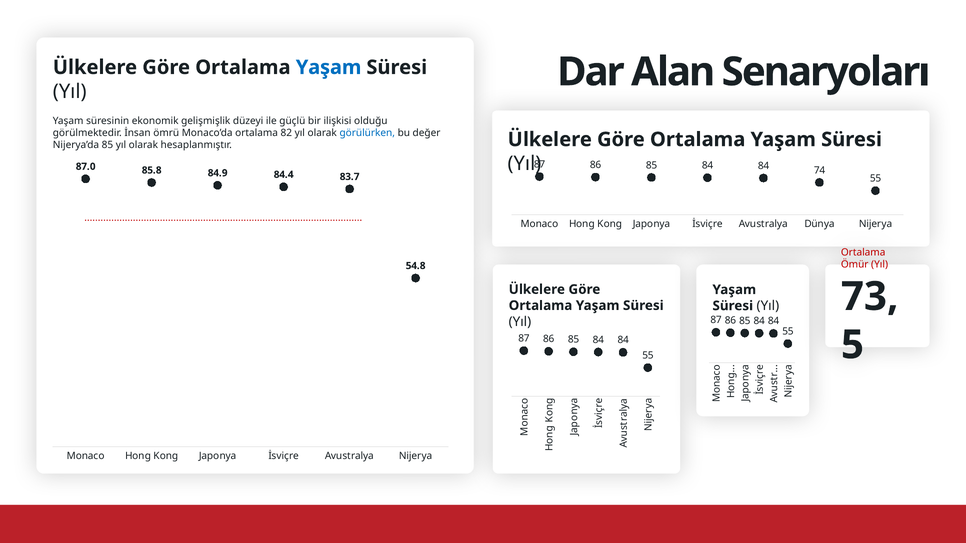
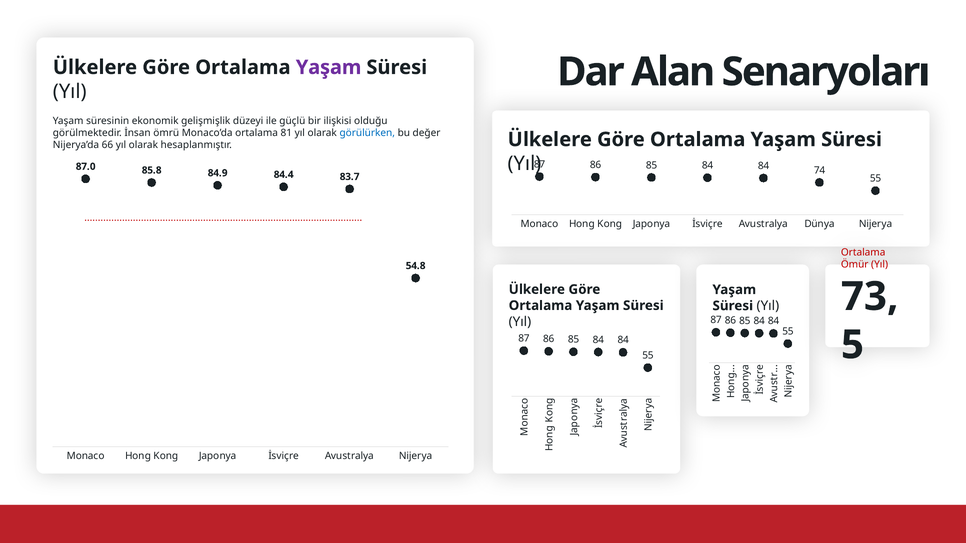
Yaşam colour: blue -> purple (329, 67)
82: 82 -> 81 (286, 133)
Nijerya’da 85: 85 -> 66 (107, 145)
